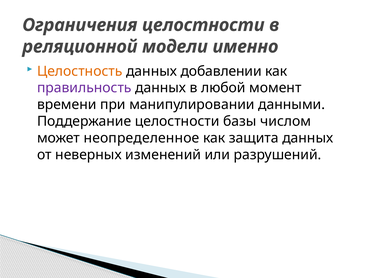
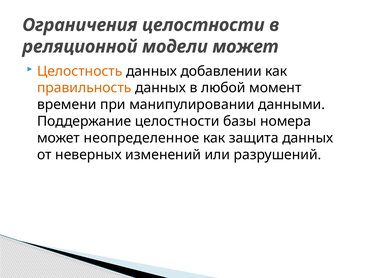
модели именно: именно -> может (246, 47)
правильность colour: purple -> orange (84, 88)
числом: числом -> номера (286, 121)
